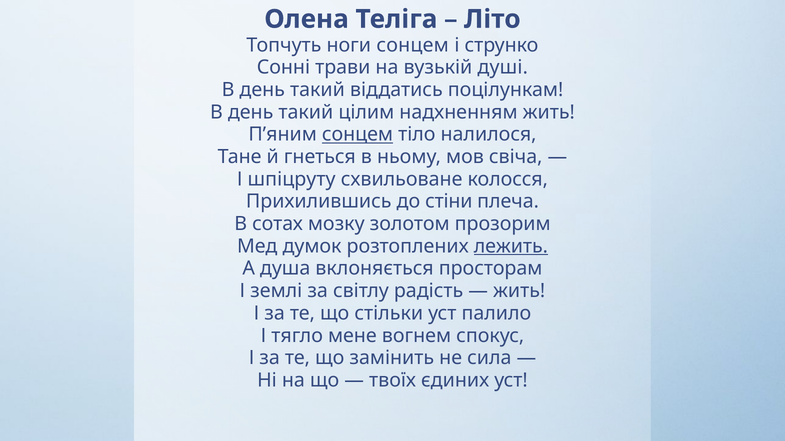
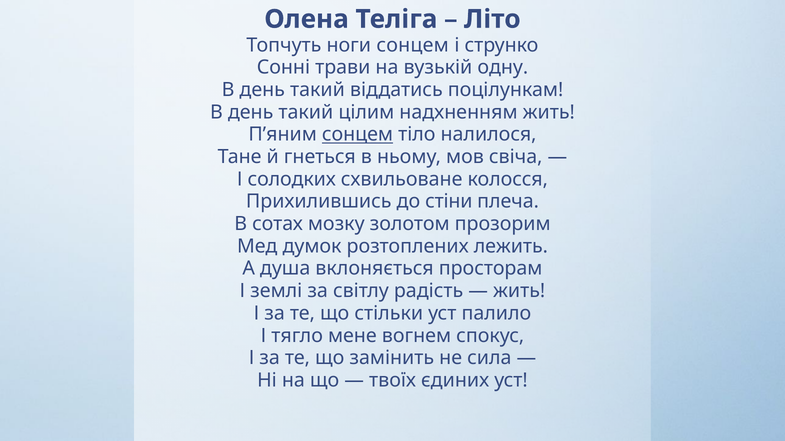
душі: душі -> одну (503, 68)
шпiцруту: шпiцруту -> солодких (292, 179)
лежить underline: present -> none (511, 247)
